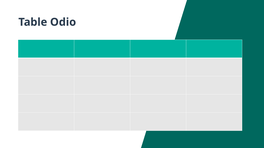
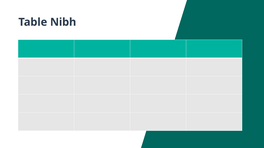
Odio: Odio -> Nibh (63, 22)
